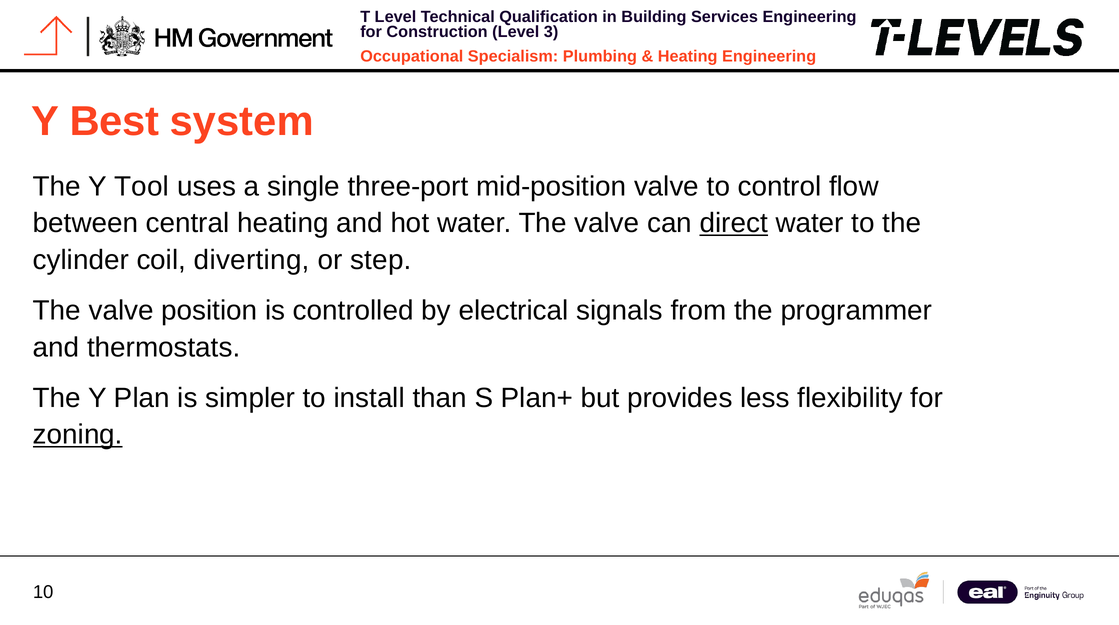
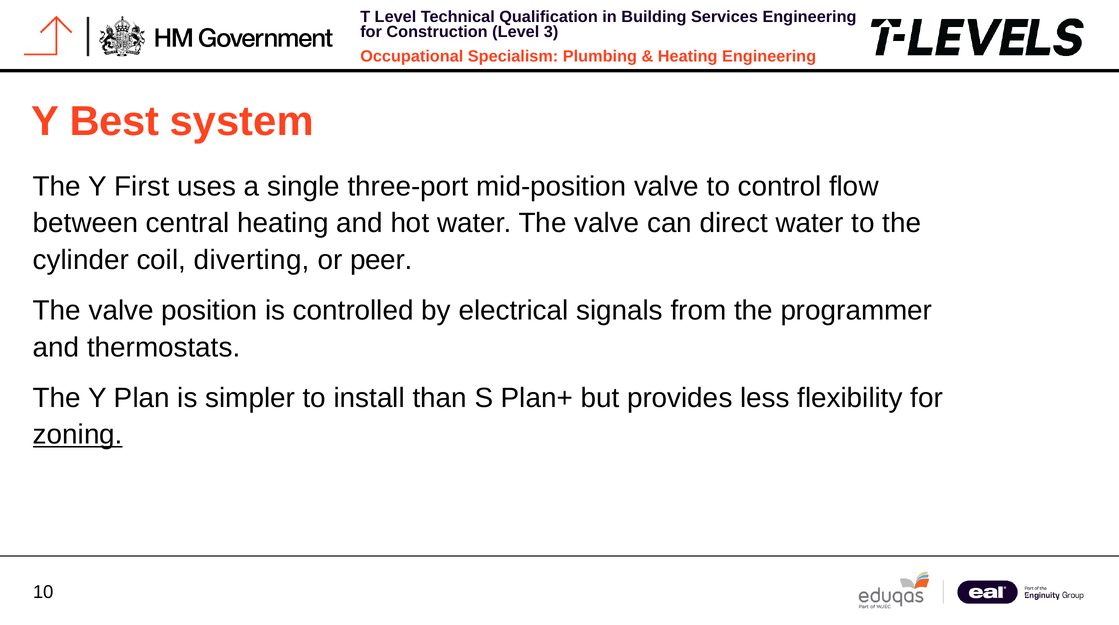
Tool: Tool -> First (142, 187)
direct underline: present -> none (734, 223)
step: step -> peer (381, 260)
